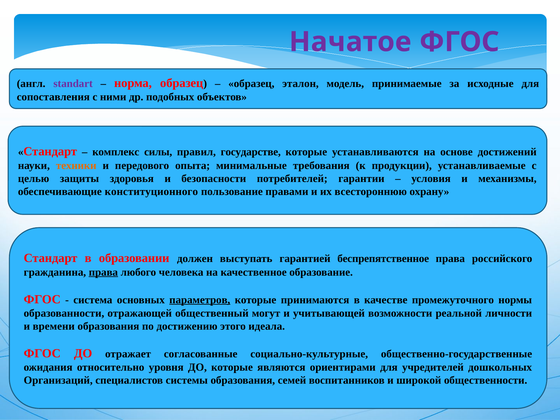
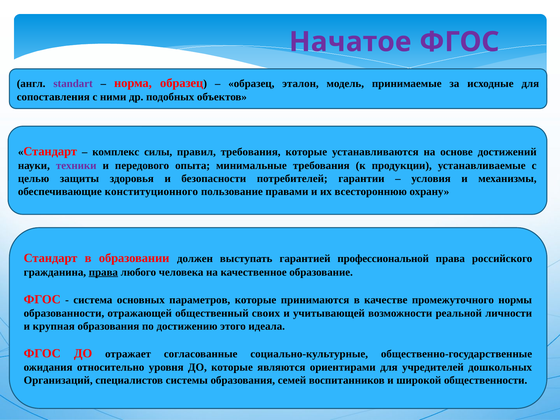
правил государстве: государстве -> требования (251, 152)
техники colour: orange -> purple (76, 165)
беспрепятственное: беспрепятственное -> профессиональной (383, 259)
параметров underline: present -> none (200, 300)
могут: могут -> своих (266, 313)
времени: времени -> крупная (54, 326)
